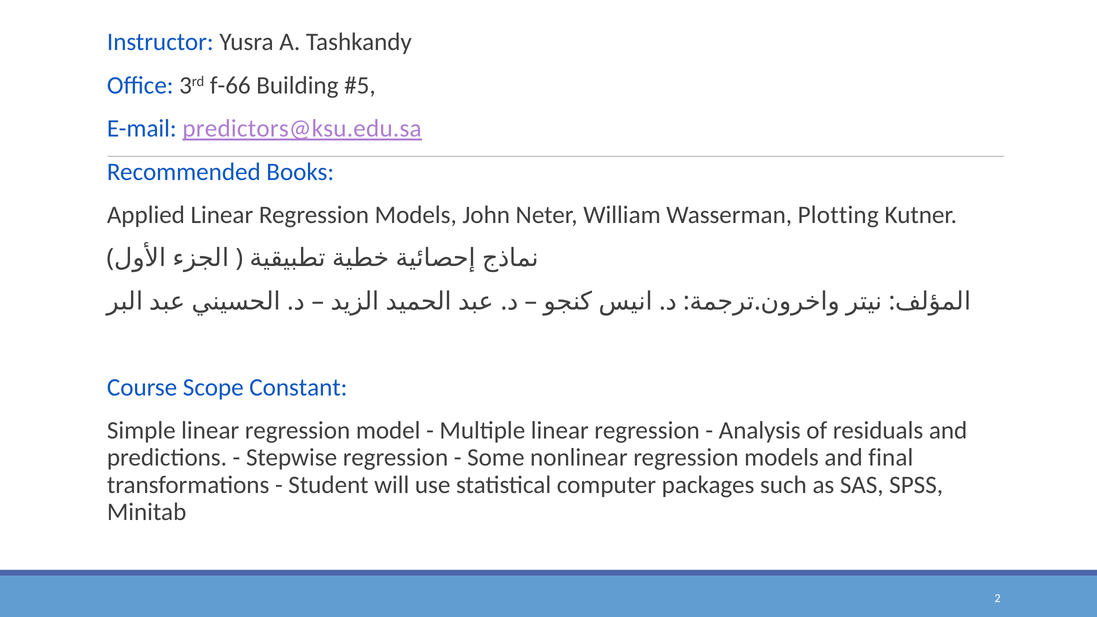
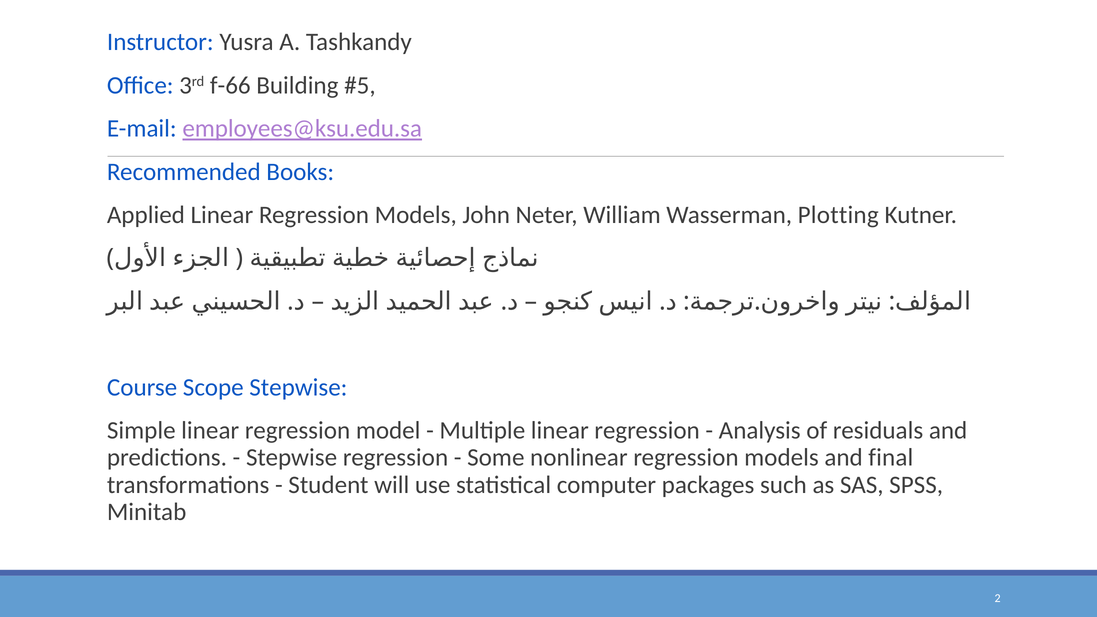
predictors@ksu.edu.sa: predictors@ksu.edu.sa -> employees@ksu.edu.sa (302, 129)
Scope Constant: Constant -> Stepwise (298, 387)
